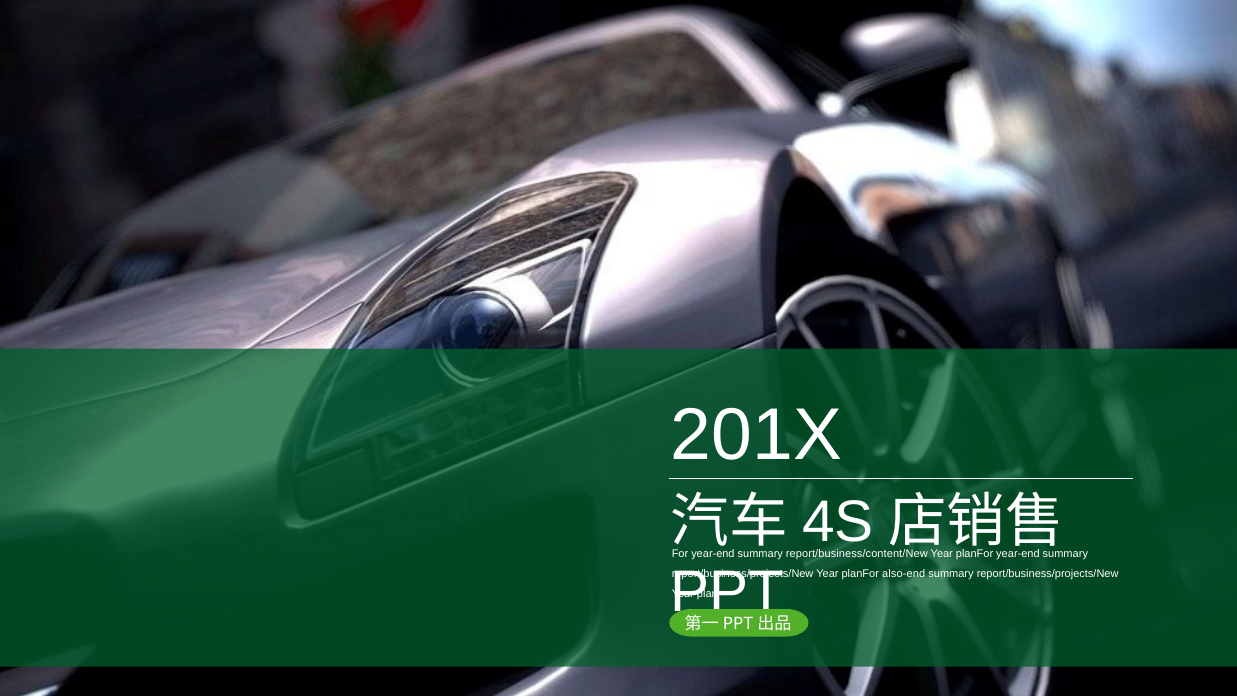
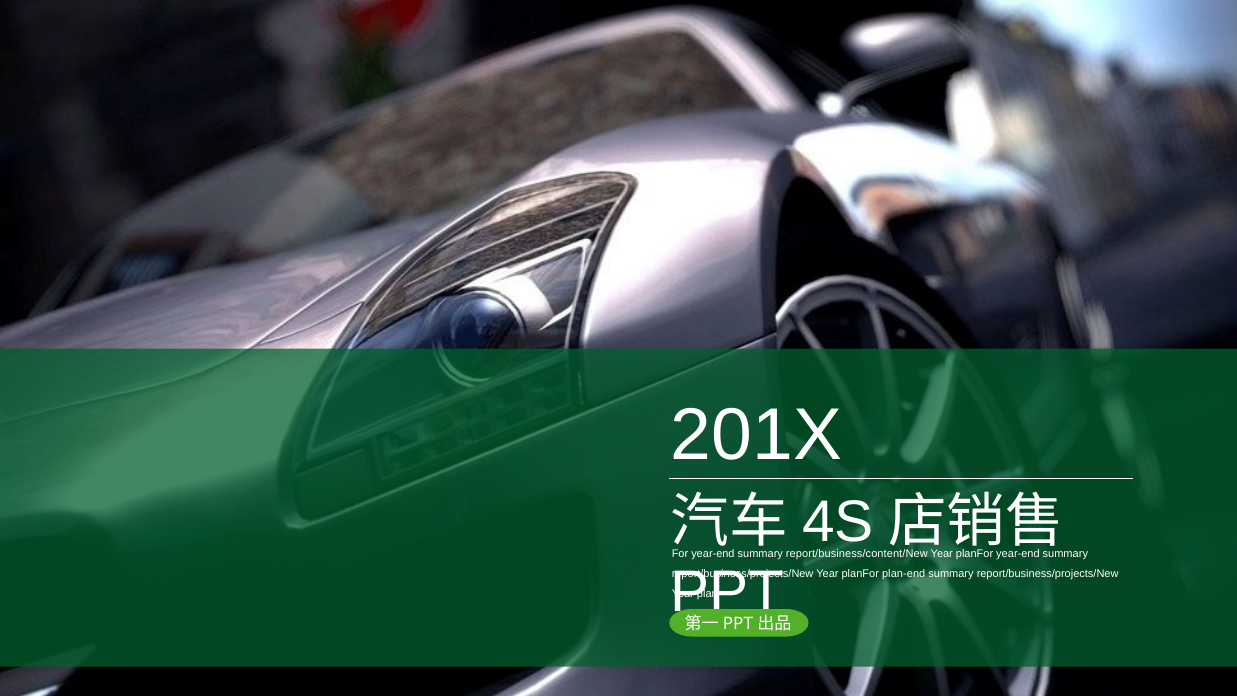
also-end: also-end -> plan-end (904, 574)
